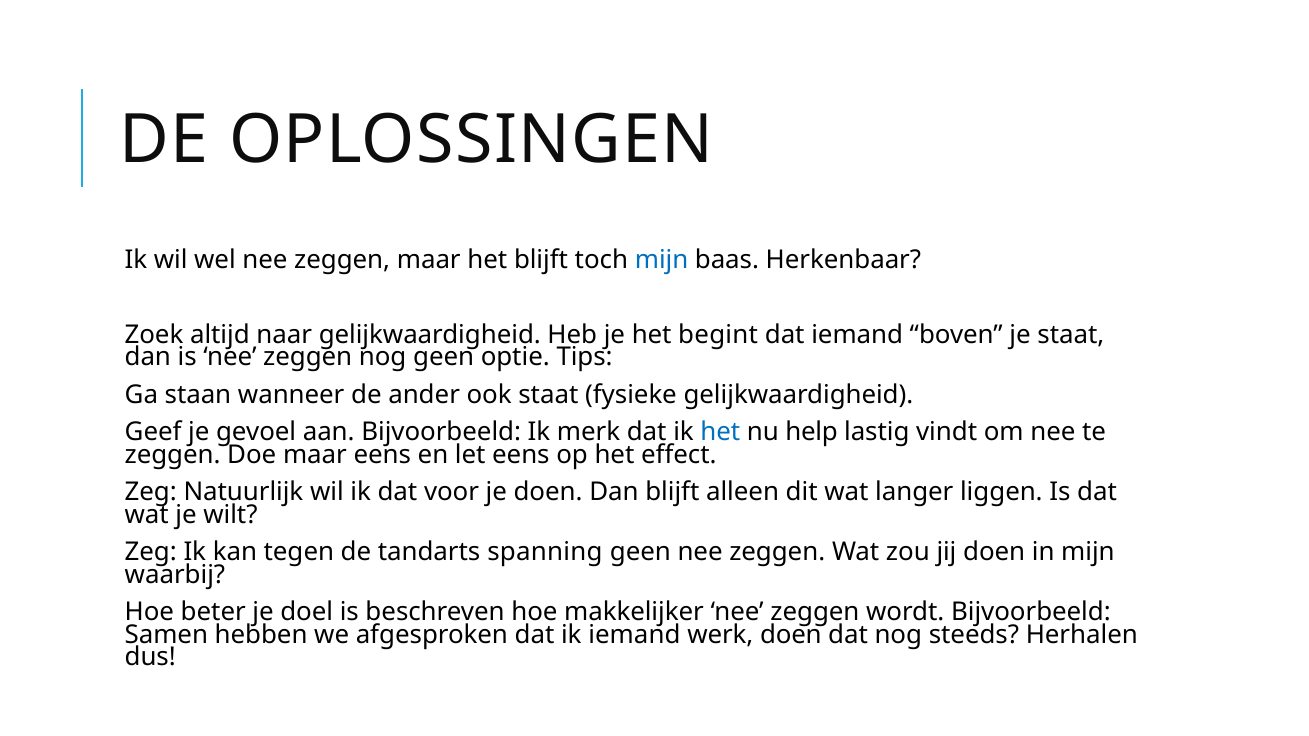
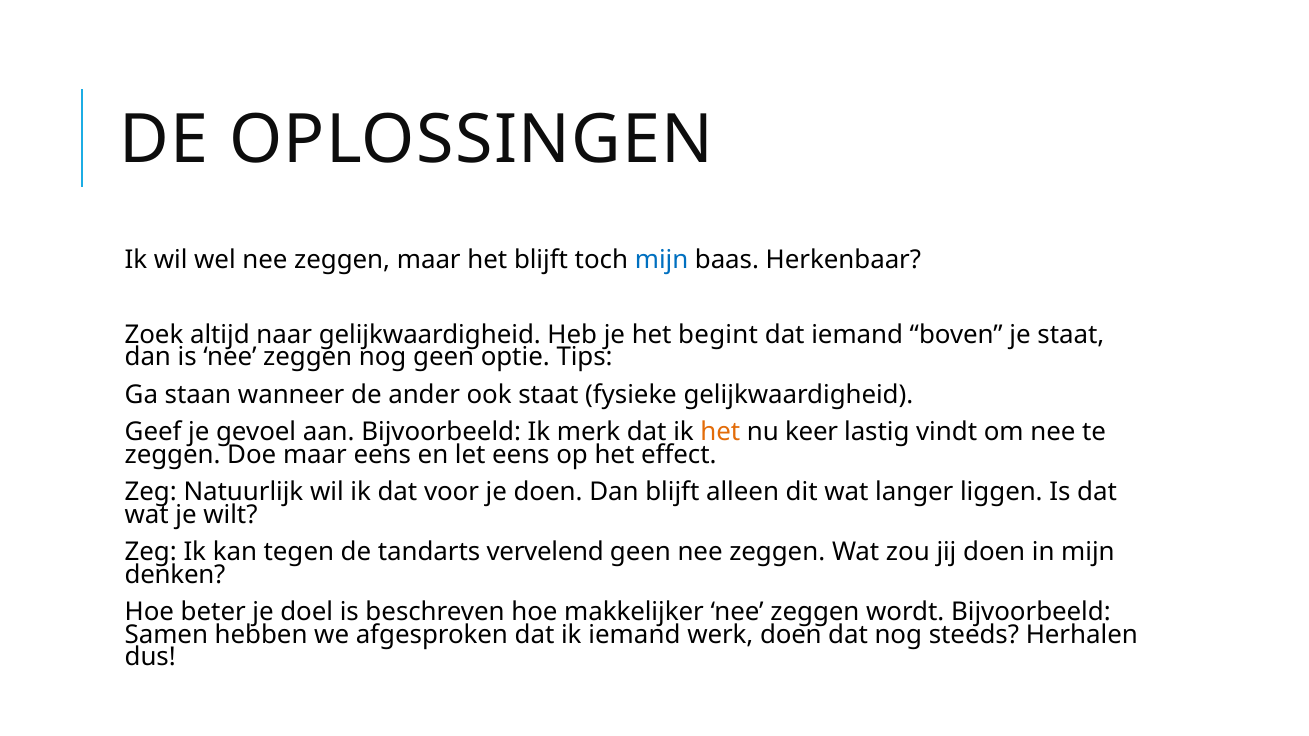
het colour: blue -> orange (720, 433)
help: help -> keer (812, 433)
spanning: spanning -> vervelend (545, 552)
waarbij: waarbij -> denken (175, 575)
